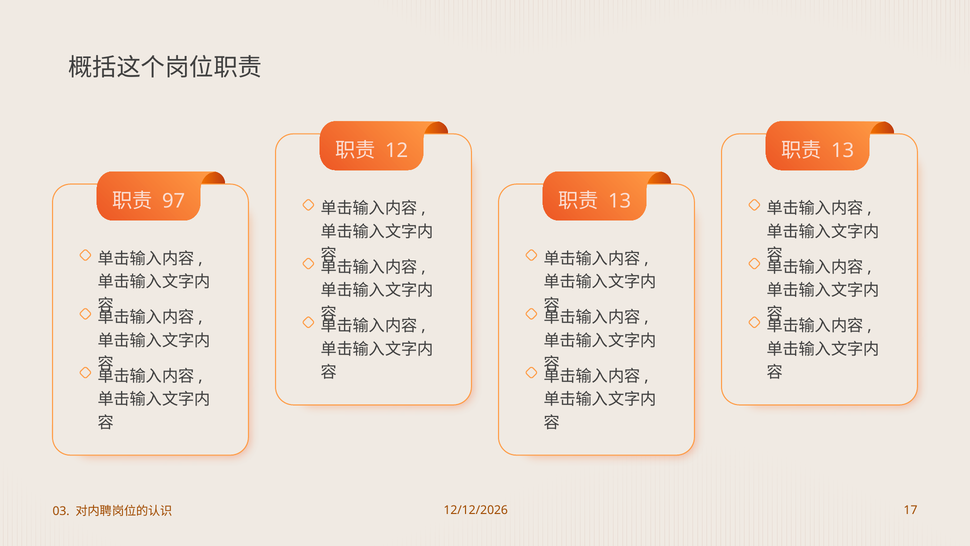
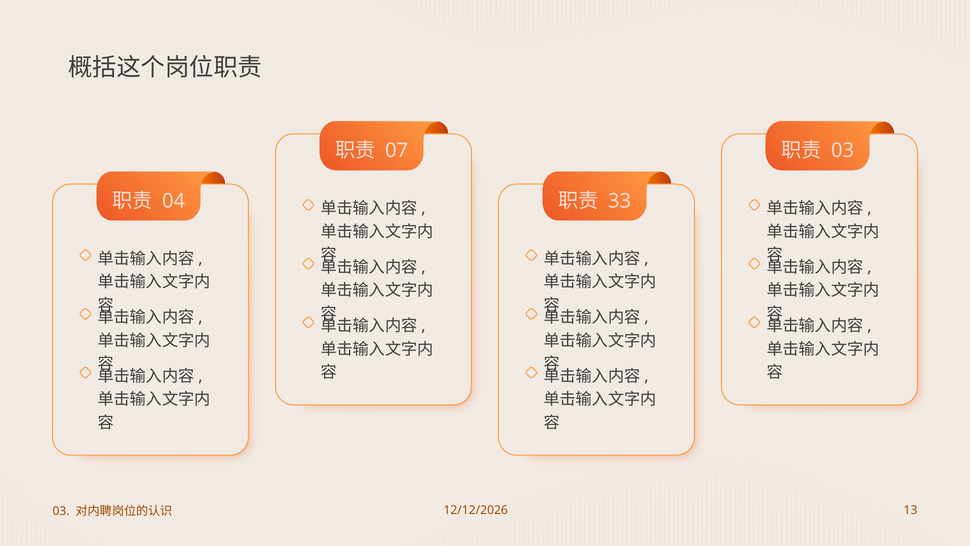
12: 12 -> 07 (397, 150)
13: 13 -> 03 (843, 150)
97: 97 -> 04 (174, 201)
13: 13 -> 33 (620, 201)
17: 17 -> 13 (911, 510)
